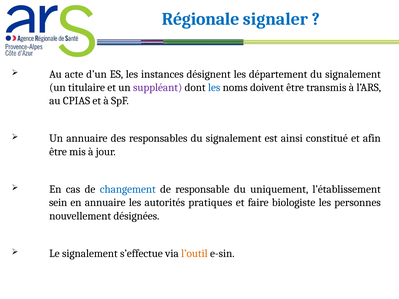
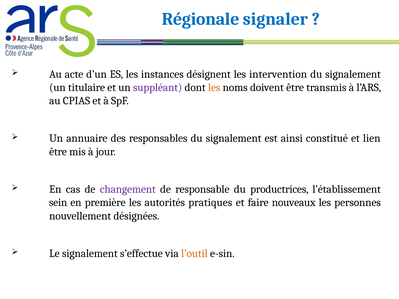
département: département -> intervention (278, 74)
les colour: blue -> orange (214, 87)
afin: afin -> lien (372, 138)
changement colour: blue -> purple (128, 189)
uniquement: uniquement -> productrices (279, 189)
en annuaire: annuaire -> première (105, 203)
biologiste: biologiste -> nouveaux (294, 203)
